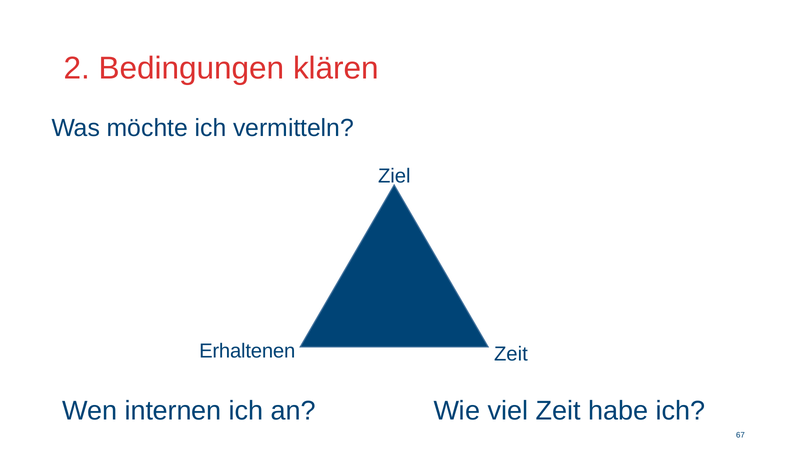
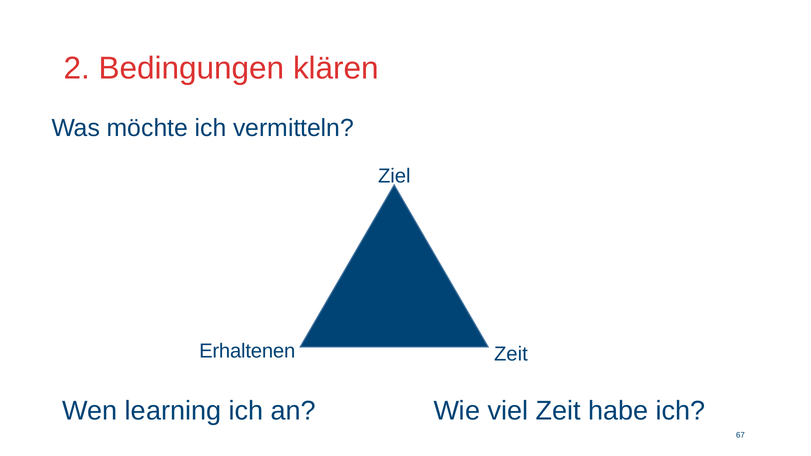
internen: internen -> learning (173, 411)
